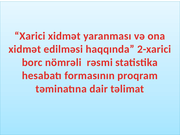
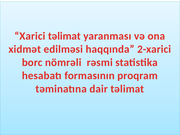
Xarici xidmət: xidmət -> təlimat (64, 36)
